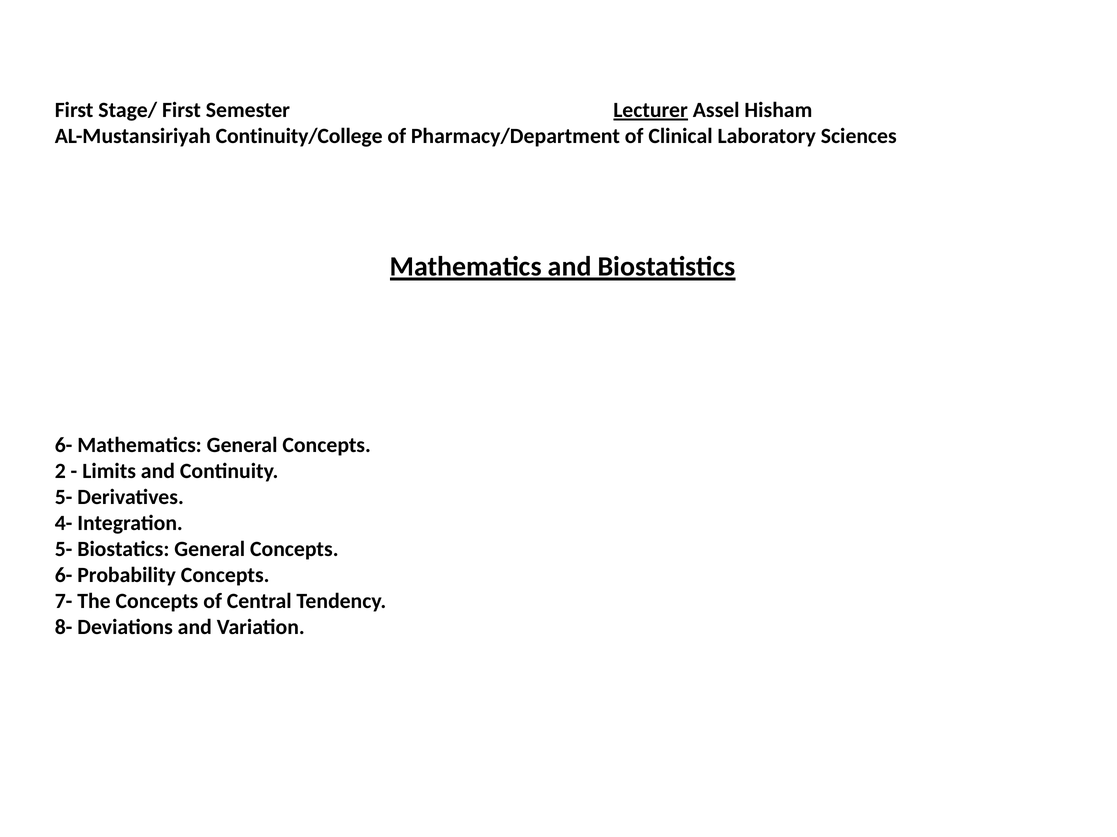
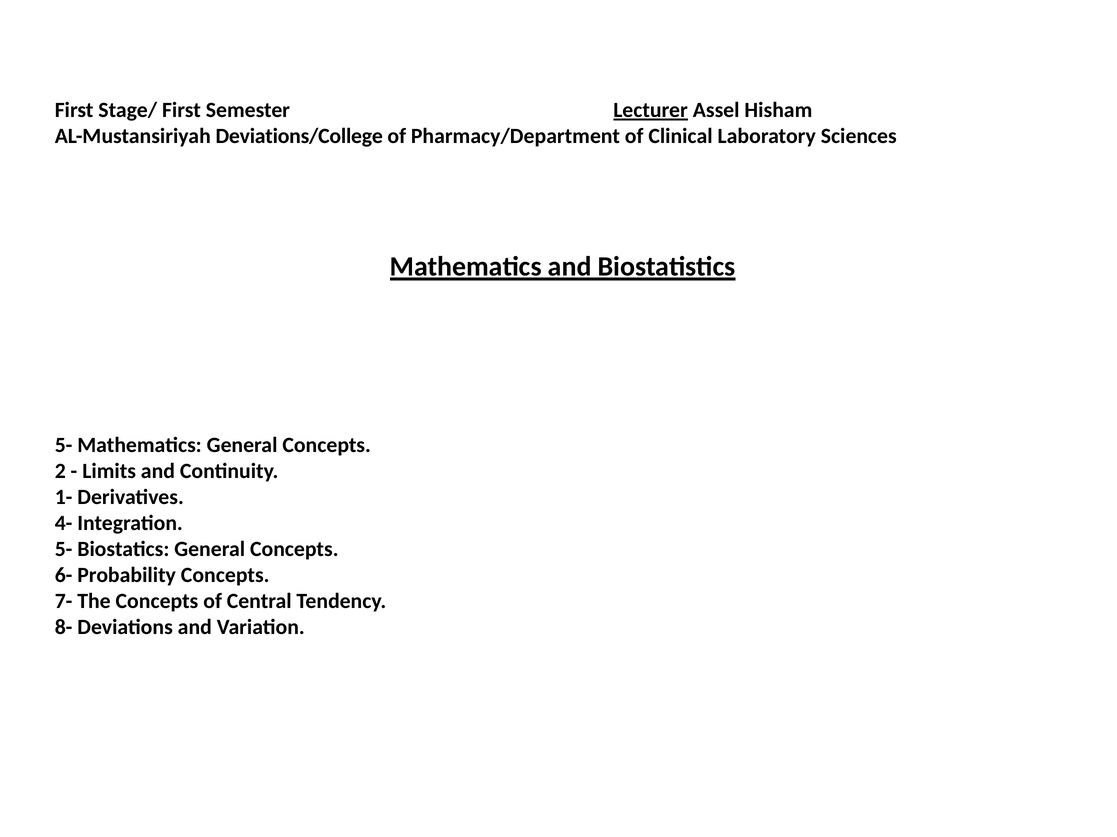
Continuity/College: Continuity/College -> Deviations/College (299, 136)
6-: 6- -> 5- (64, 445)
5-: 5- -> 1- (64, 497)
